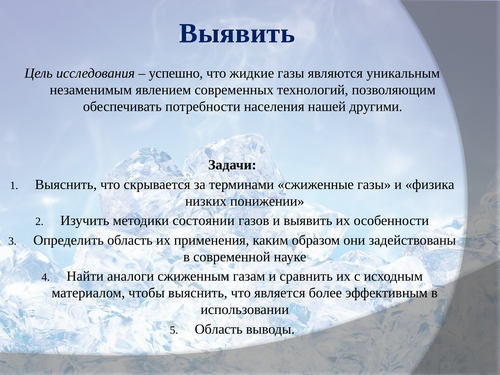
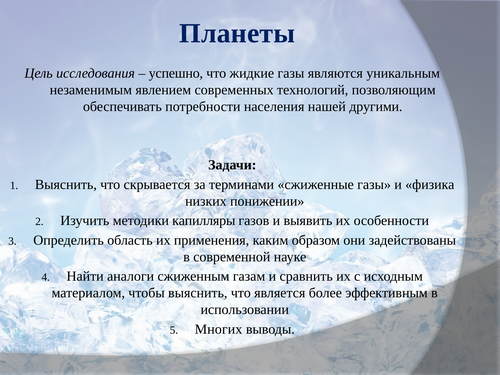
Выявить: Выявить -> Планеты (237, 33)
состоянии: состоянии -> капилляры (204, 221)
Область: Область -> Многих (219, 329)
